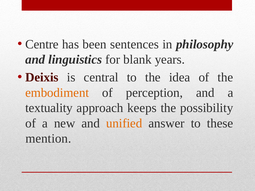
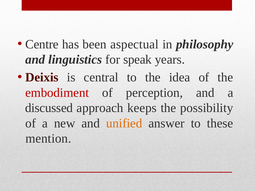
sentences: sentences -> aspectual (134, 44)
blank: blank -> speak (138, 60)
embodiment colour: orange -> red (57, 93)
textuality: textuality -> discussed (49, 108)
